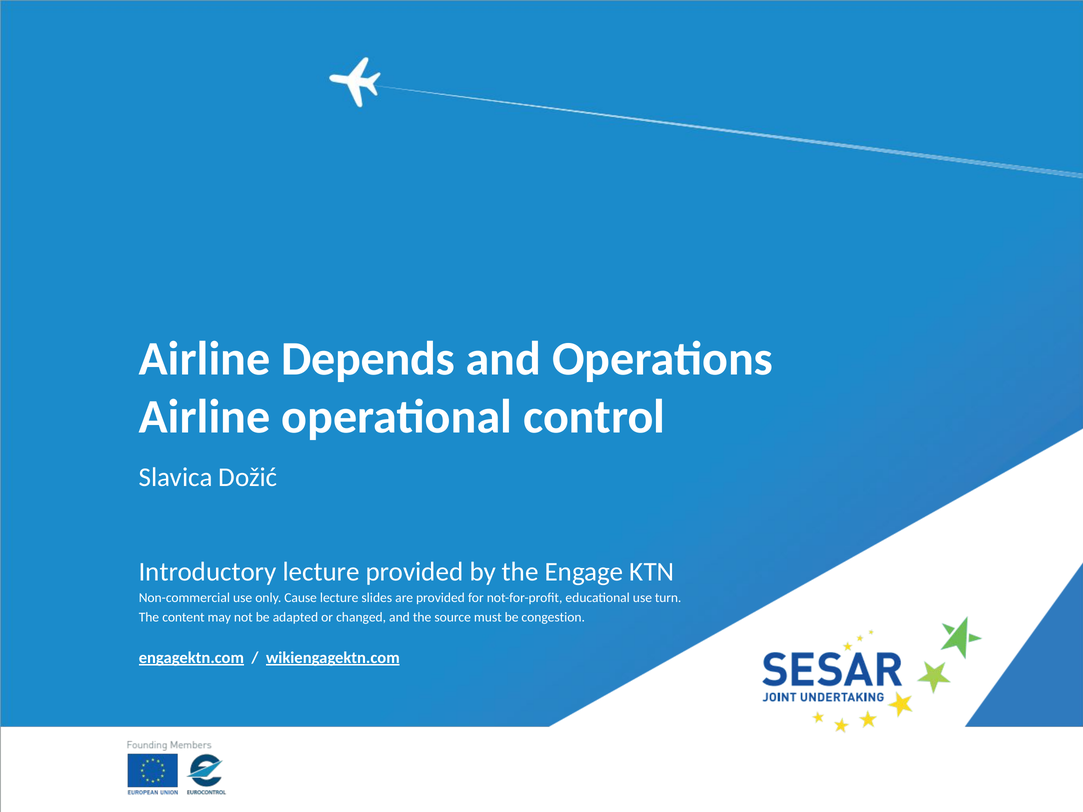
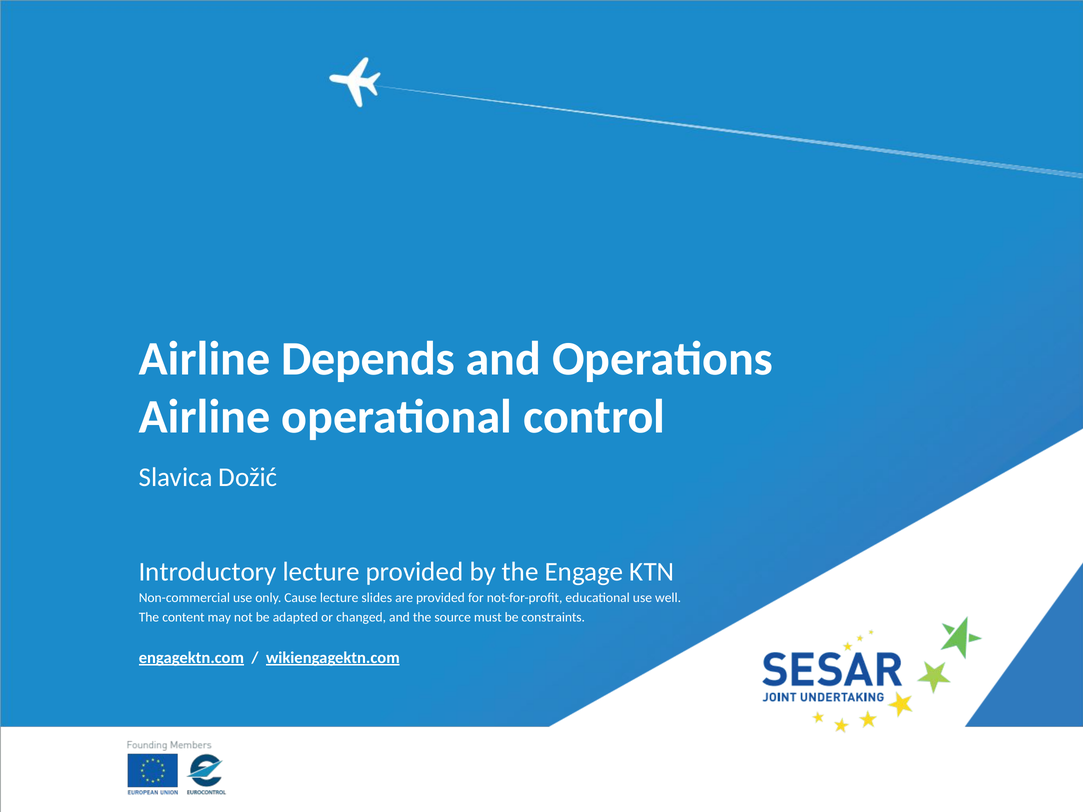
turn: turn -> well (668, 598)
congestion: congestion -> constraints (553, 617)
